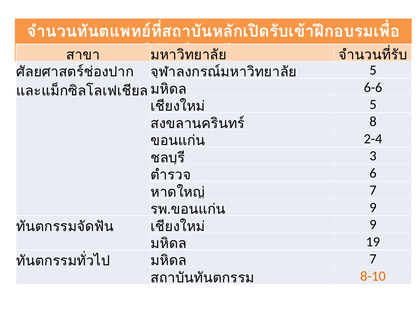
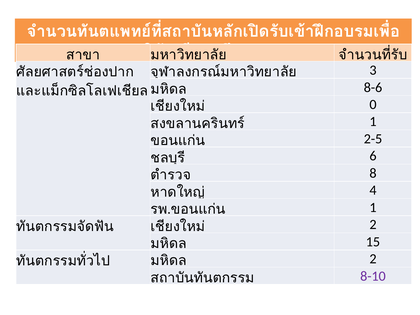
5: 5 -> 3 (373, 70)
6-6: 6-6 -> 8-6 (373, 87)
5: 5 -> 0 (373, 105)
8: 8 -> 1 (373, 122)
2-4: 2-4 -> 2-5 (373, 139)
3: 3 -> 6 (373, 156)
6: 6 -> 8 (373, 173)
7: 7 -> 4 (373, 190)
9: 9 -> 1 (373, 208)
9: 9 -> 2 (373, 225)
19: 19 -> 15 (373, 242)
7: 7 -> 2 (373, 259)
8-10 colour: orange -> purple (373, 276)
